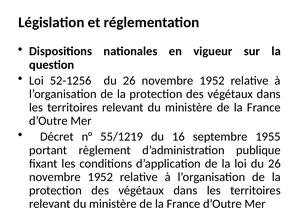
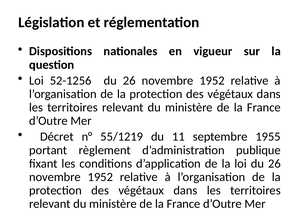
16: 16 -> 11 (178, 137)
